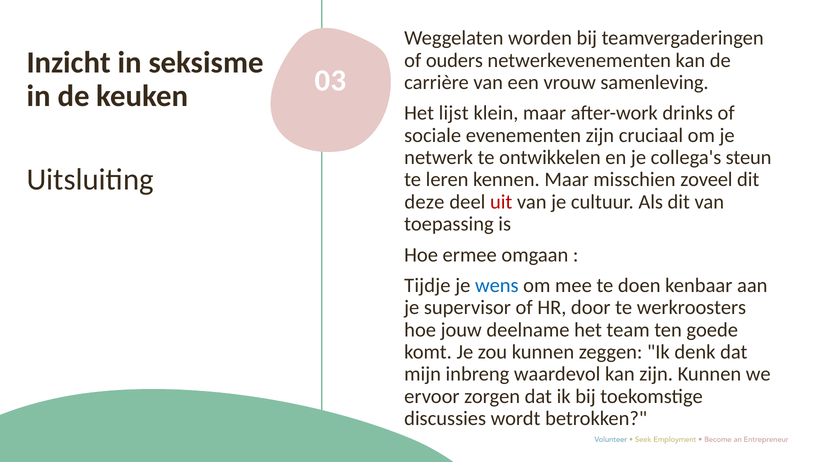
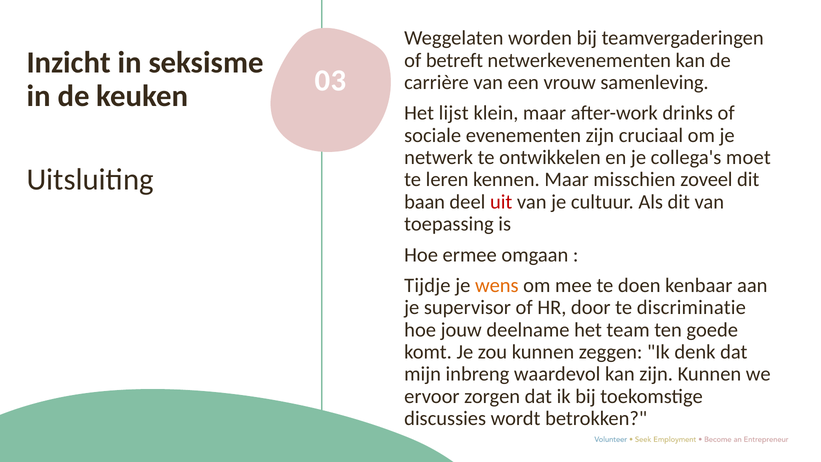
ouders: ouders -> betreft (454, 60)
steun: steun -> moet (748, 157)
deze: deze -> baan (425, 202)
wens colour: blue -> orange (497, 285)
werkroosters: werkroosters -> discriminatie (691, 307)
